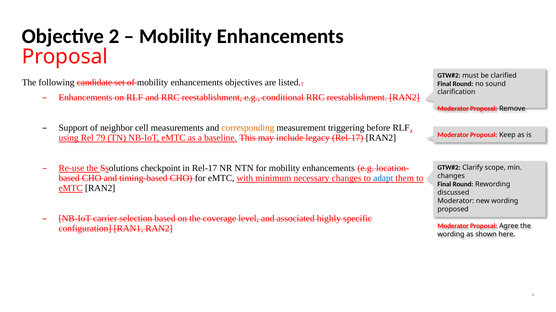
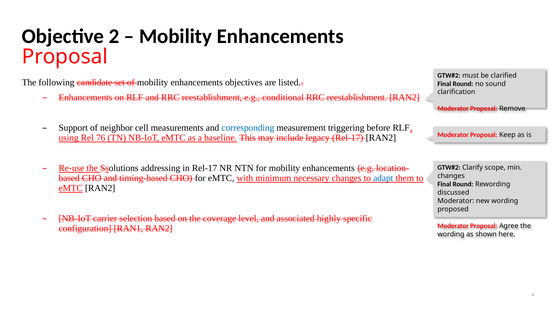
corresponding colour: orange -> blue (248, 128)
79: 79 -> 76 (101, 138)
checkpoint: checkpoint -> addressing (161, 169)
